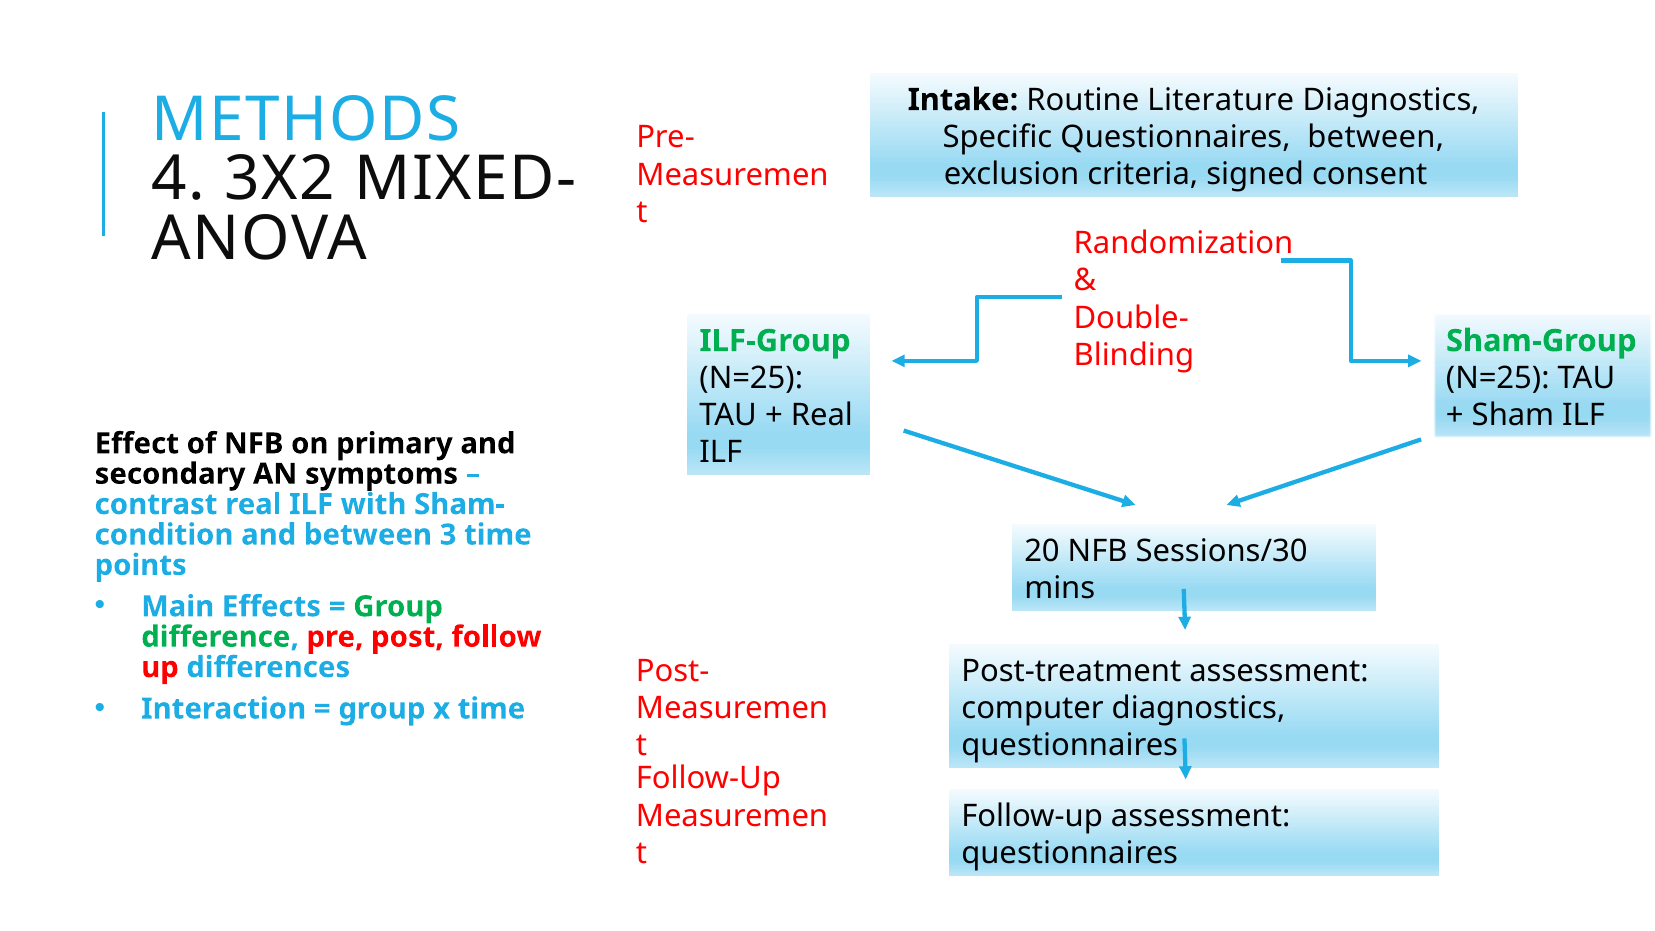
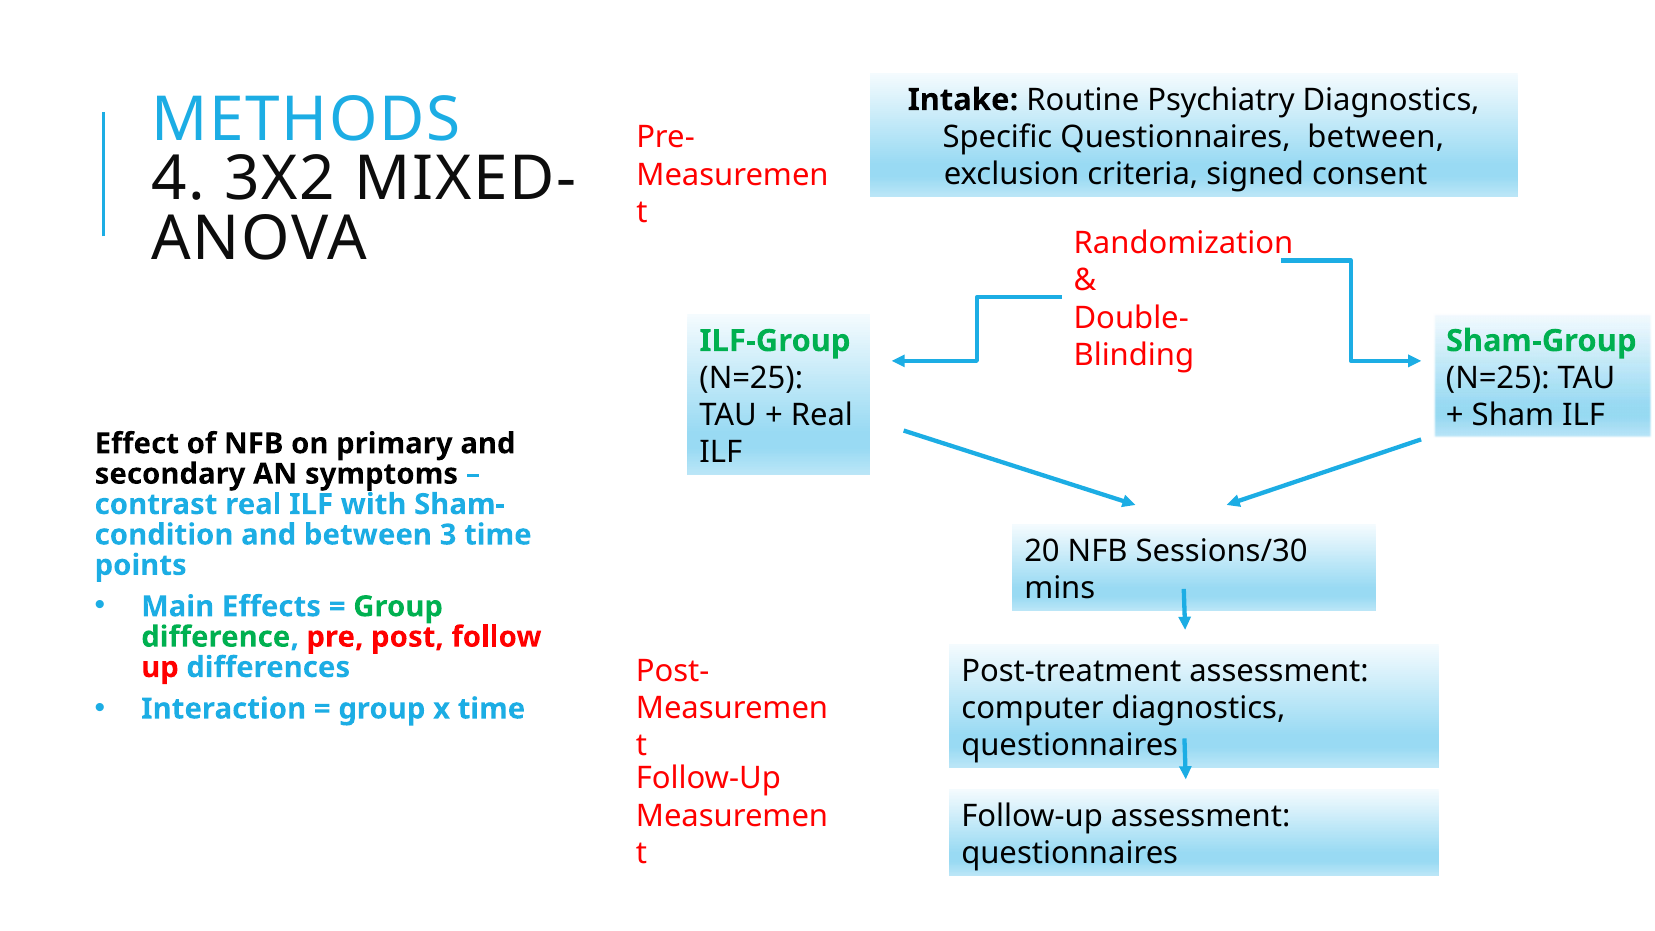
Literature: Literature -> Psychiatry (1221, 100)
